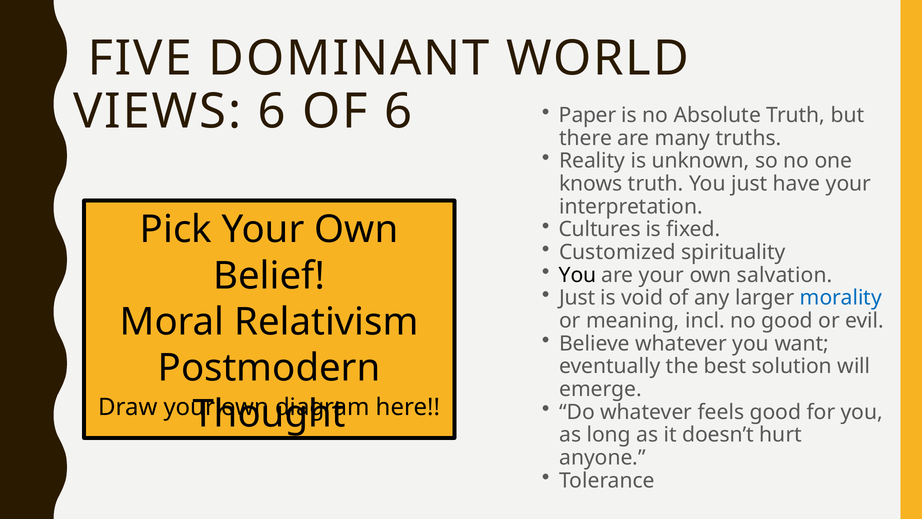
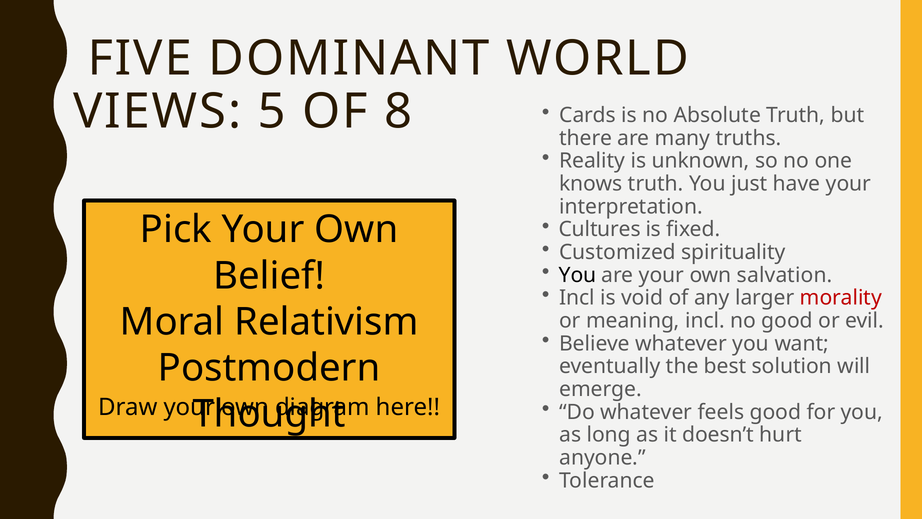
VIEWS 6: 6 -> 5 (272, 111)
OF 6: 6 -> 8 (398, 111)
Paper: Paper -> Cards (588, 115)
Just: Just -> Incl (577, 298)
morality colour: blue -> red (841, 298)
